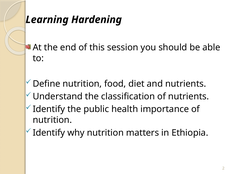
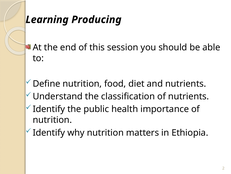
Hardening: Hardening -> Producing (96, 20)
